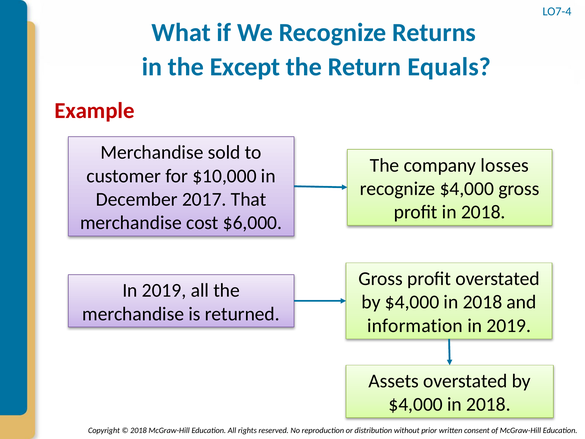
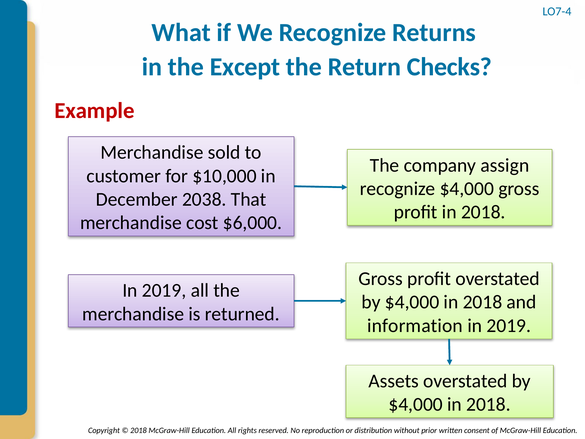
Equals: Equals -> Checks (449, 67)
losses: losses -> assign (505, 165)
2017: 2017 -> 2038 (204, 199)
